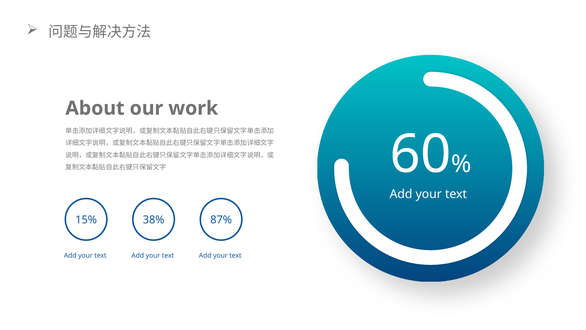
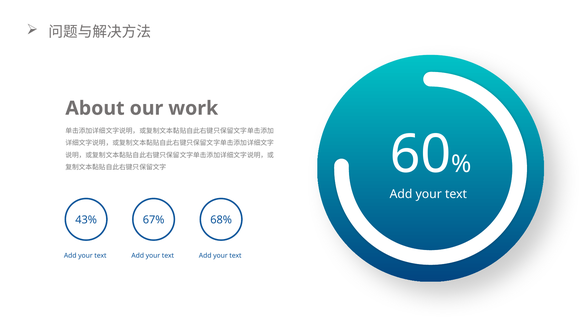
15%: 15% -> 43% (86, 220)
38%: 38% -> 67% (154, 220)
87%: 87% -> 68% (221, 220)
